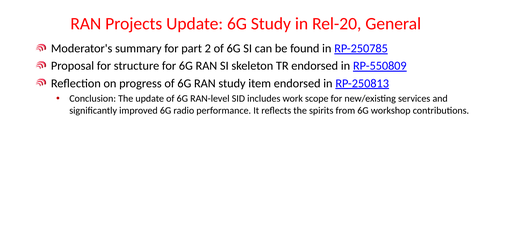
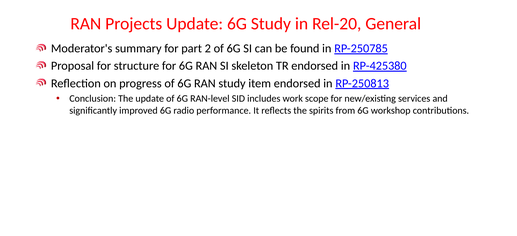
RP-550809: RP-550809 -> RP-425380 (380, 66)
